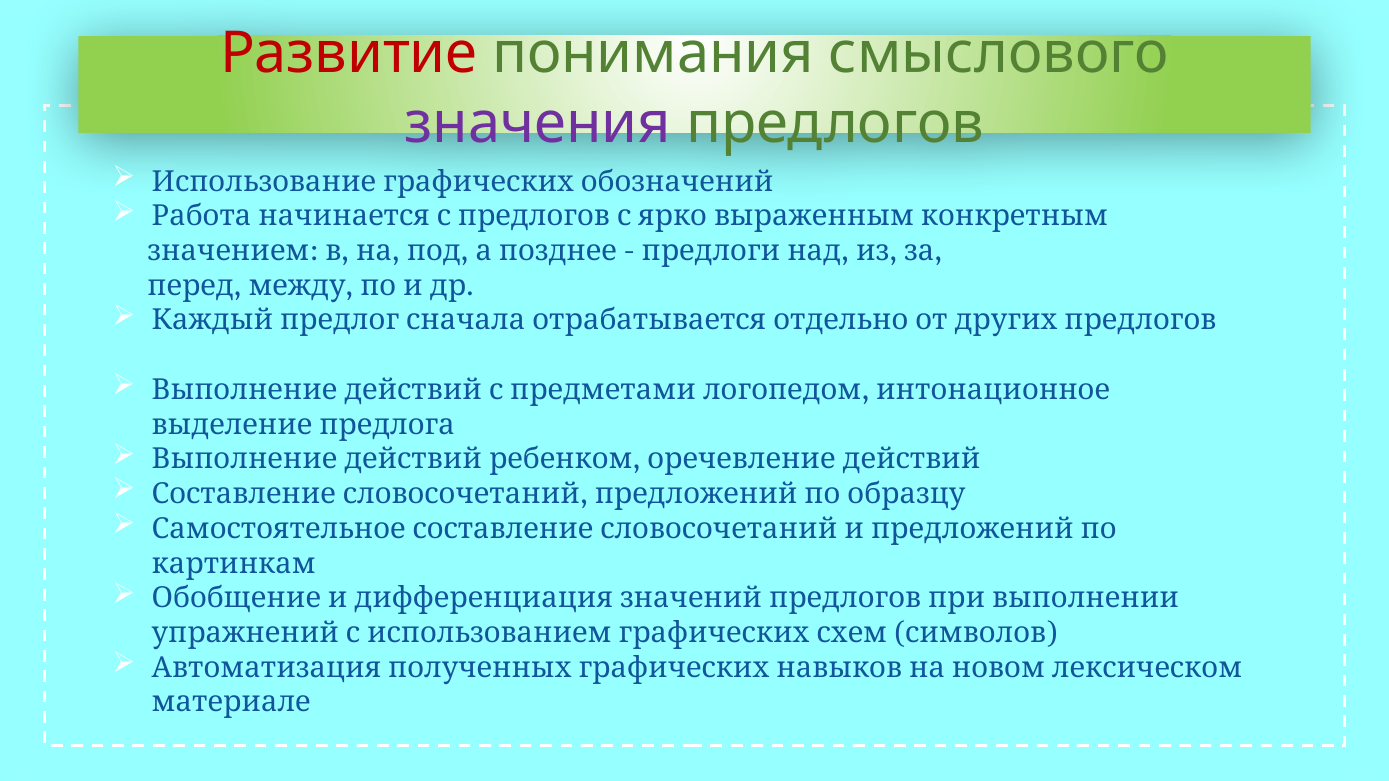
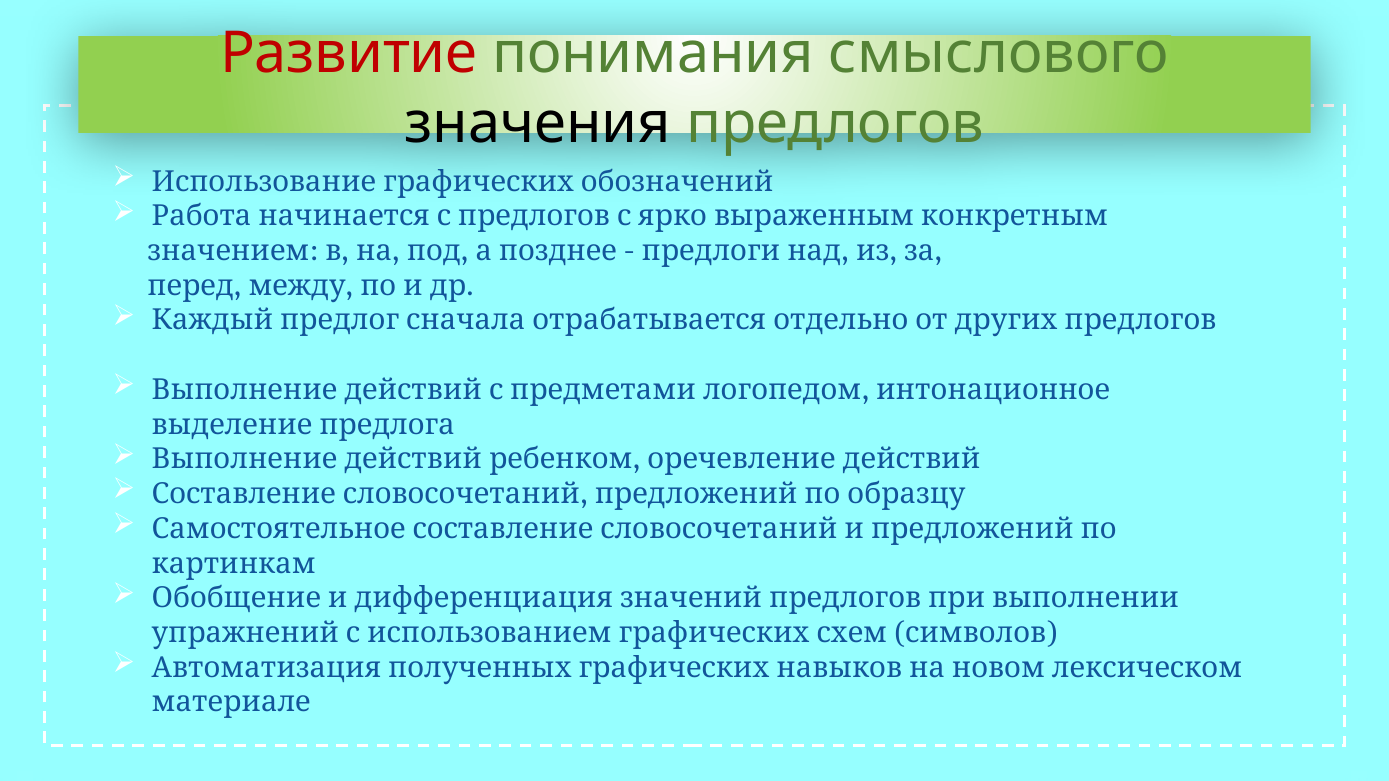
значения colour: purple -> black (538, 123)
